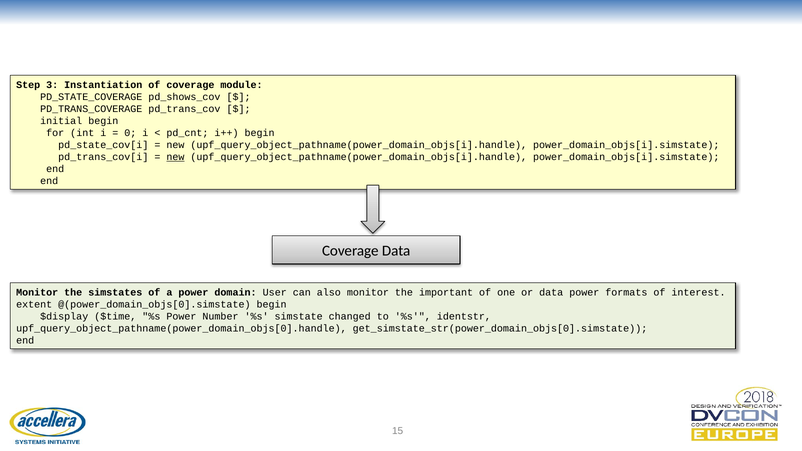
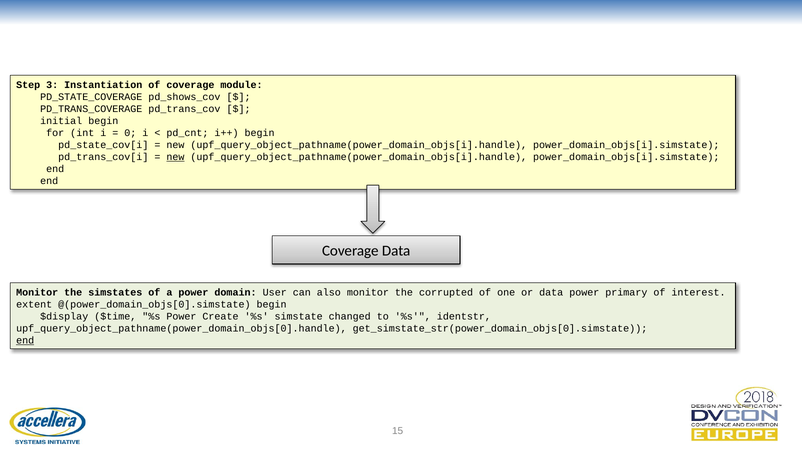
important: important -> corrupted (446, 292)
formats: formats -> primary (626, 292)
Number: Number -> Create (220, 317)
end underline: none -> present (25, 341)
